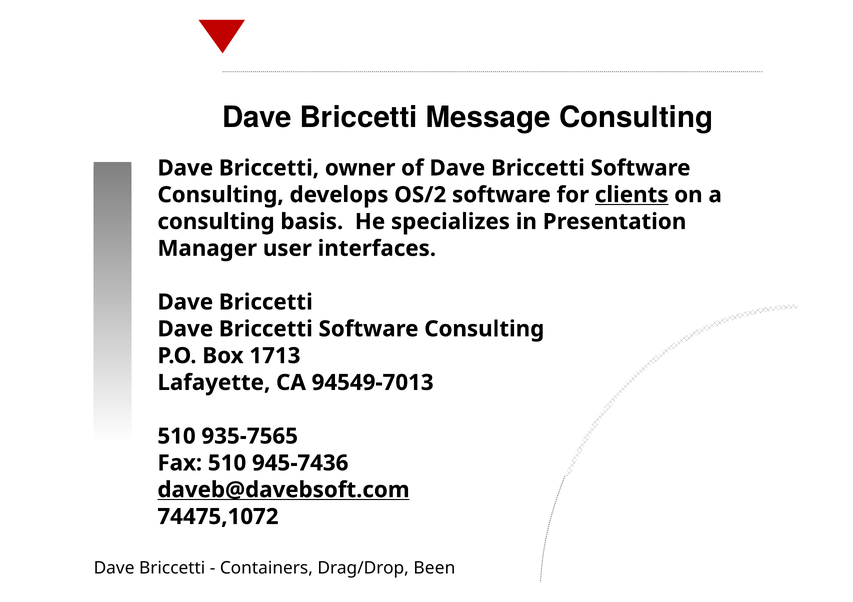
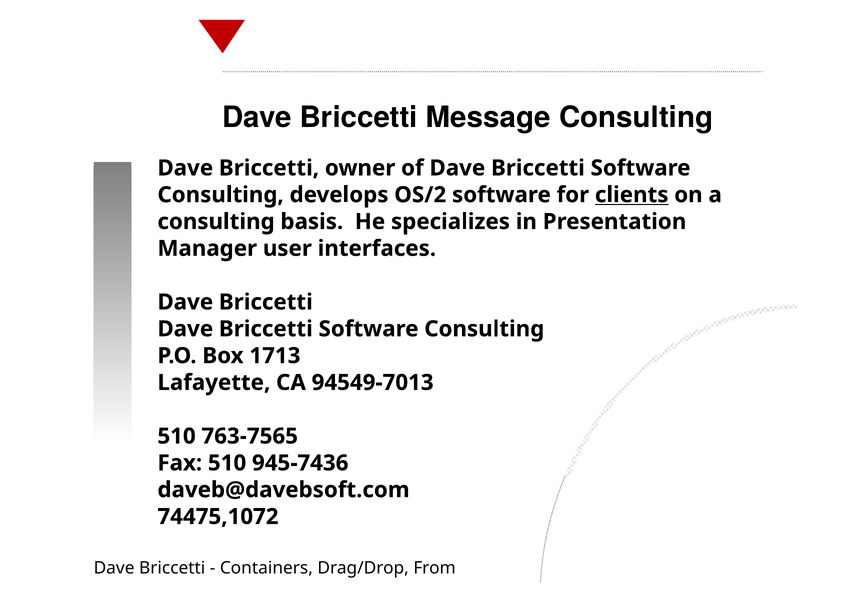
935-7565: 935-7565 -> 763-7565 (250, 436)
daveb@davebsoft.com underline: present -> none (284, 490)
Been: Been -> From (435, 568)
